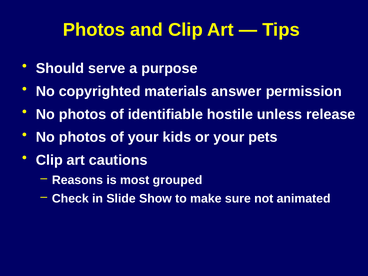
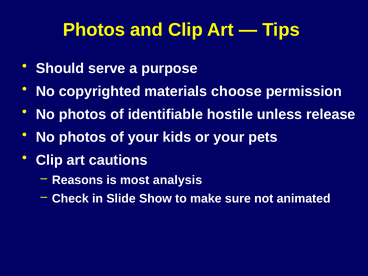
answer: answer -> choose (236, 91)
grouped: grouped -> analysis (178, 180)
